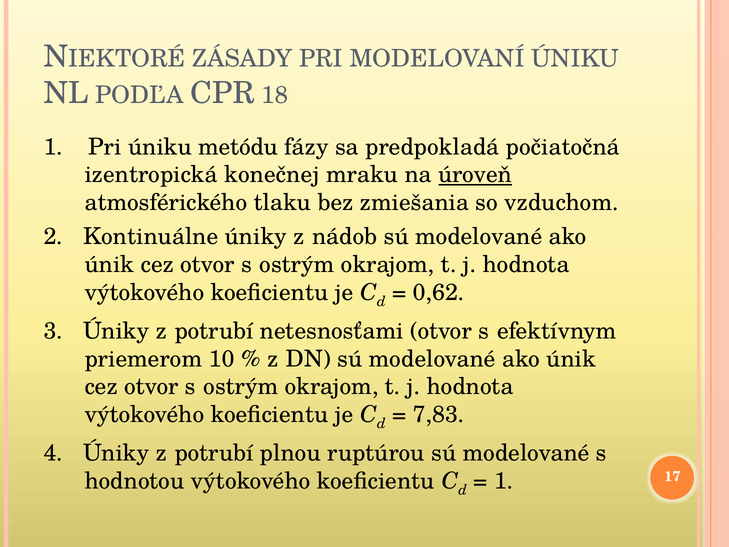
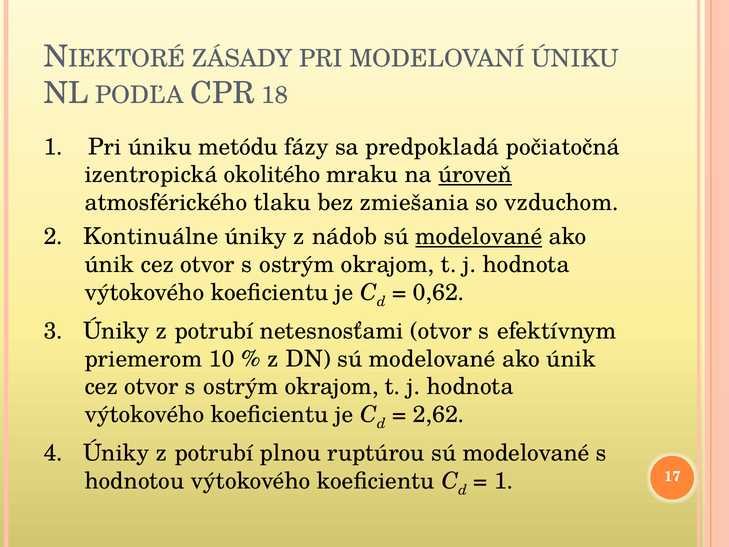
konečnej: konečnej -> okolitého (272, 175)
modelované underline: none -> present (479, 237)
7,83: 7,83 -> 2,62 (439, 415)
